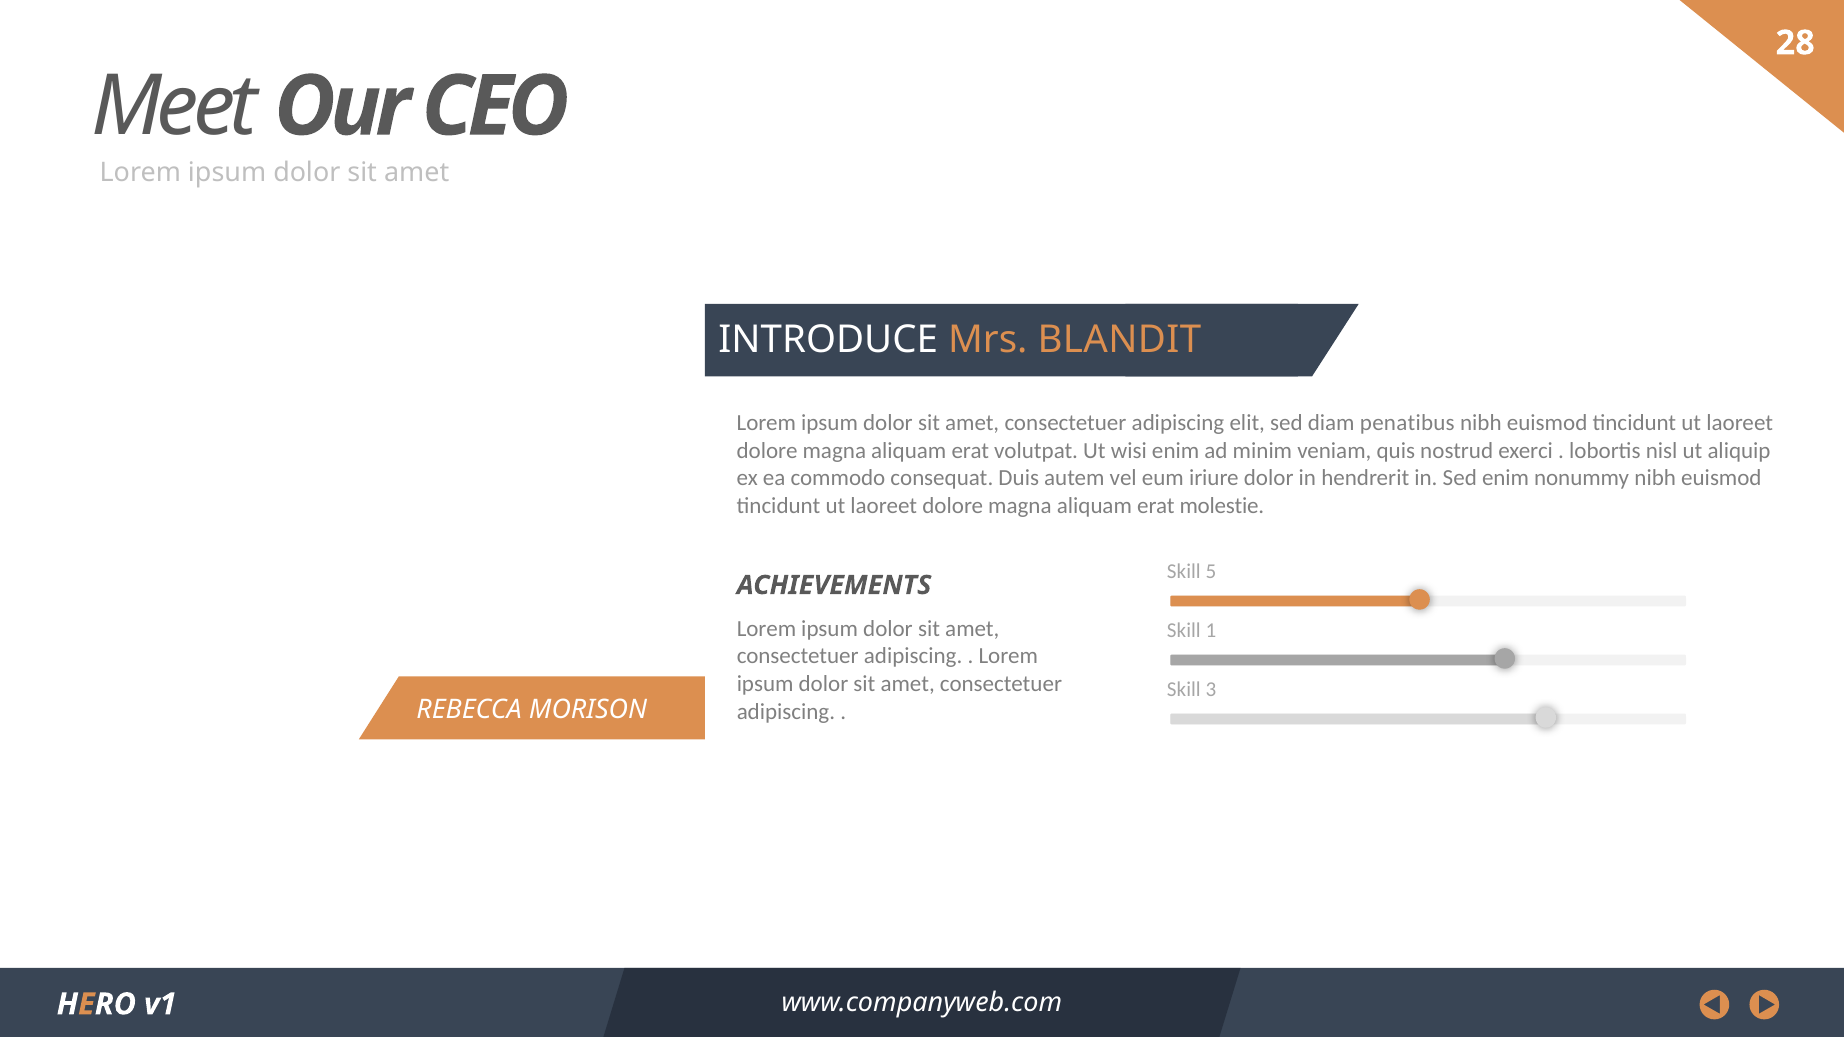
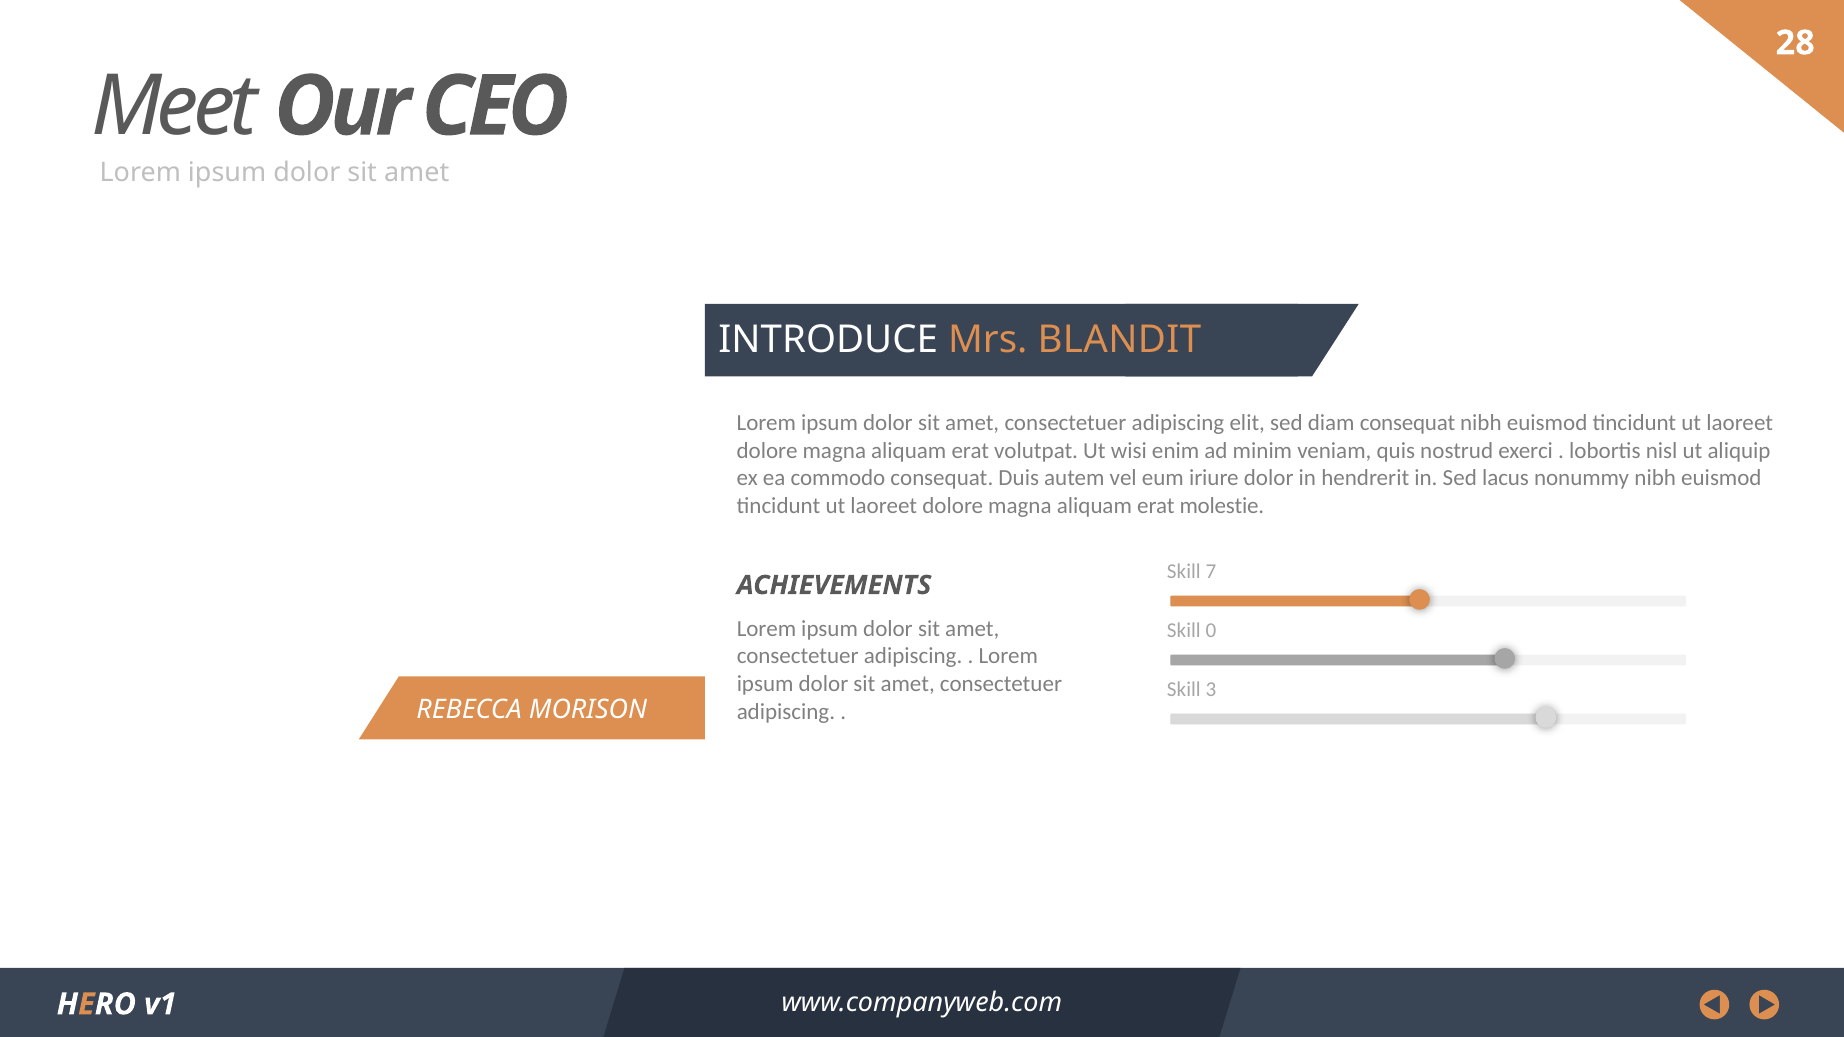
diam penatibus: penatibus -> consequat (1408, 423)
Sed enim: enim -> lacus (1506, 478)
5: 5 -> 7 (1211, 572)
1: 1 -> 0 (1211, 631)
